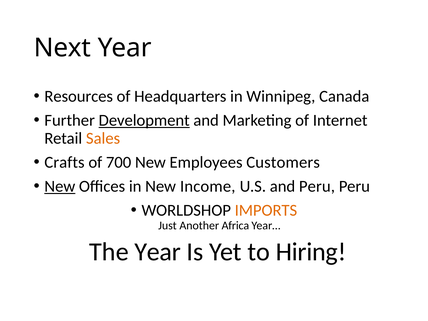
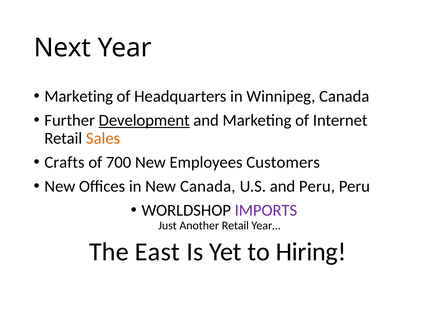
Resources: Resources -> Marketing (79, 96)
New underline: present -> none (60, 186)
New Income: Income -> Canada (208, 186)
IMPORTS colour: orange -> purple (266, 210)
Another Africa: Africa -> Retail (235, 226)
The Year: Year -> East (157, 252)
